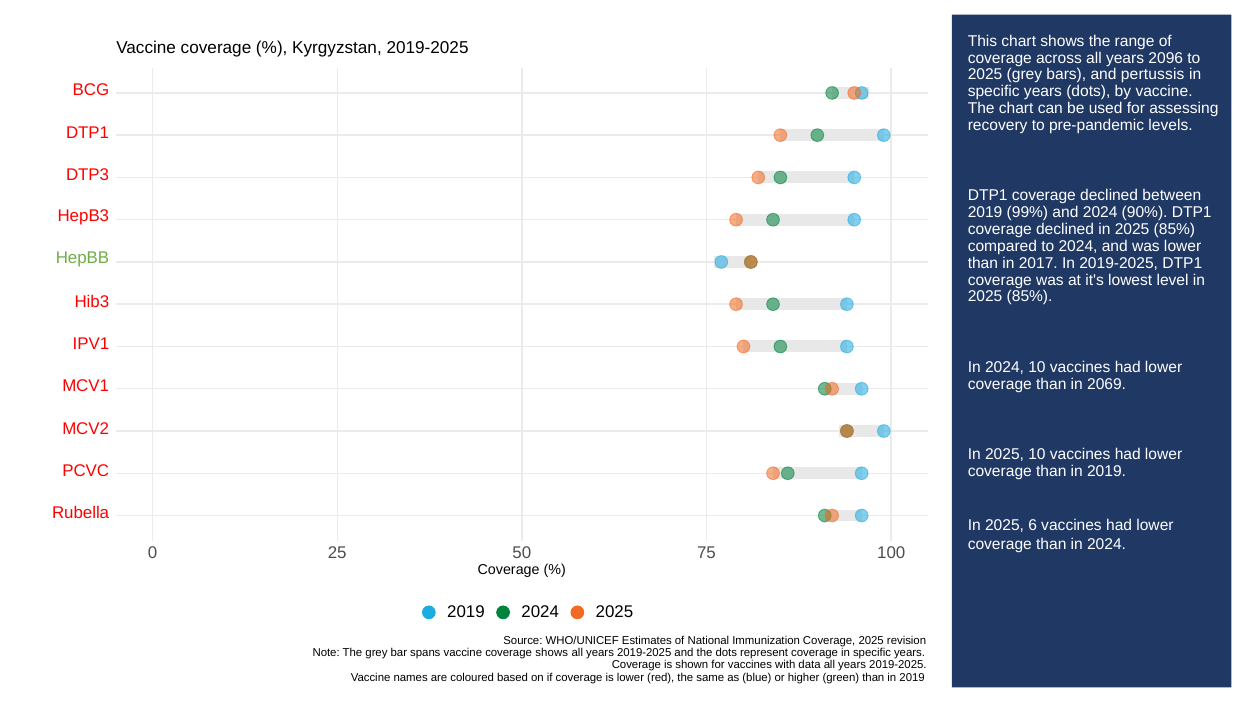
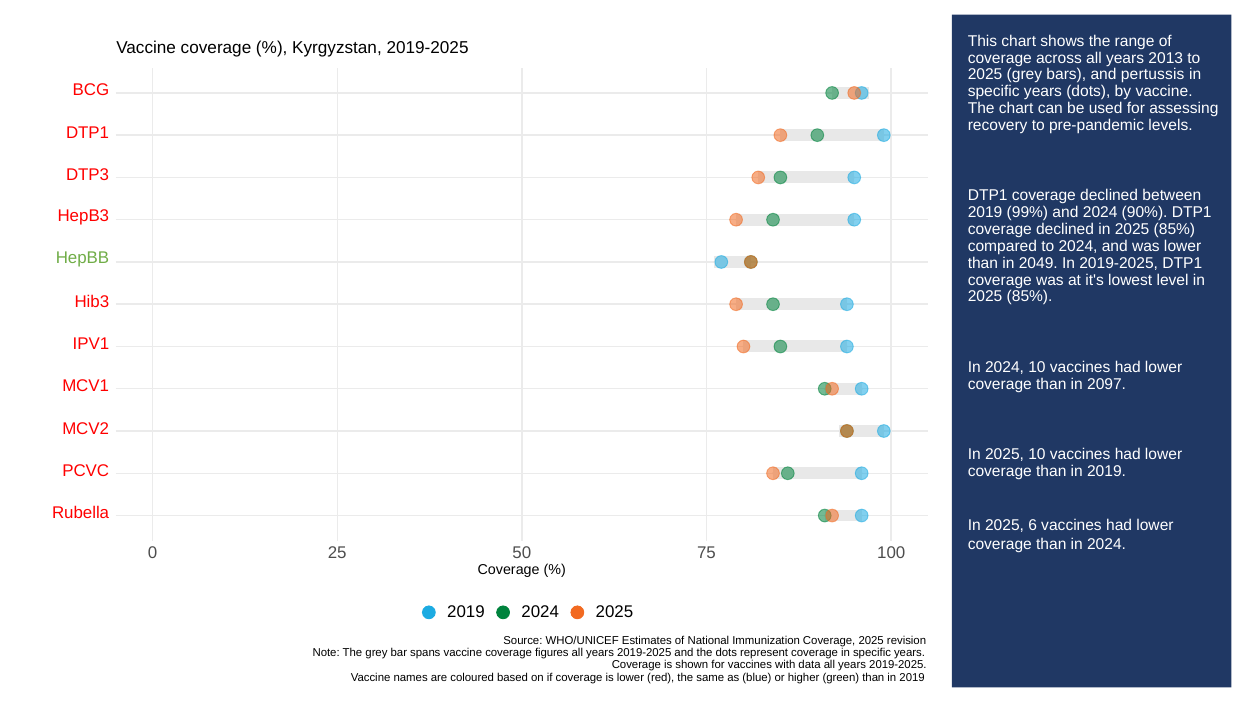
2096: 2096 -> 2013 (1166, 58)
2017: 2017 -> 2049 (1038, 263)
2069: 2069 -> 2097 (1107, 384)
coverage shows: shows -> figures (552, 652)
